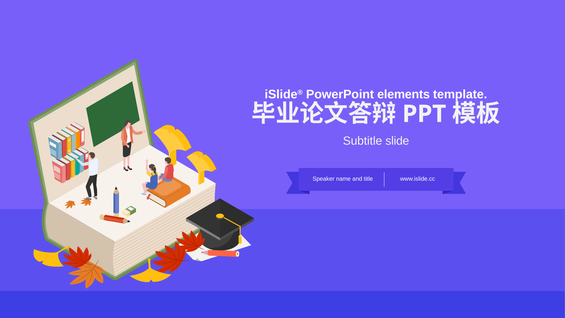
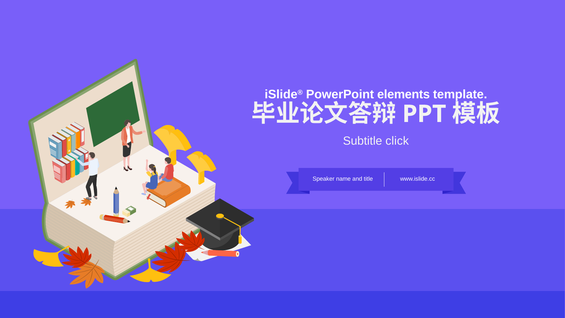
slide: slide -> click (397, 141)
